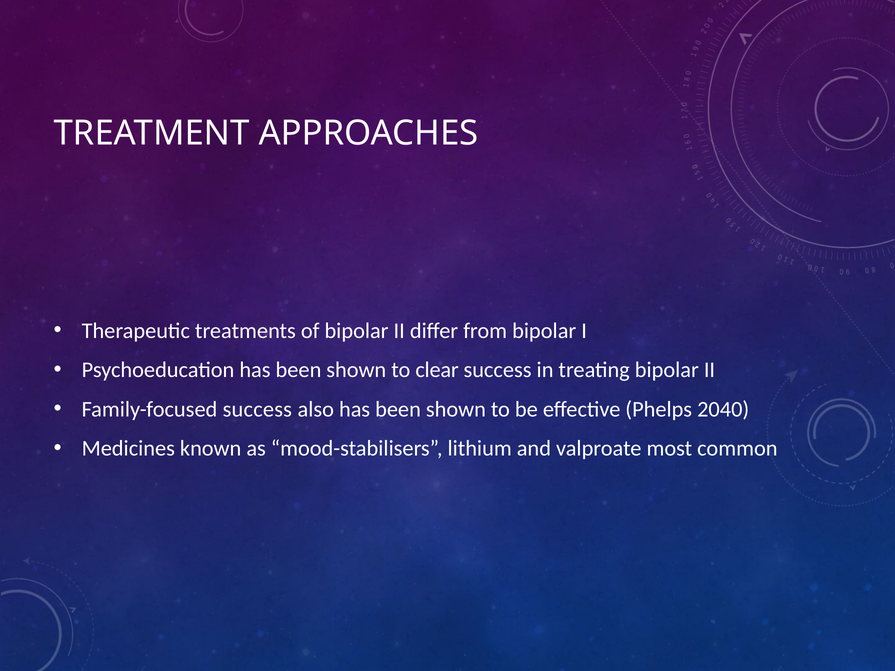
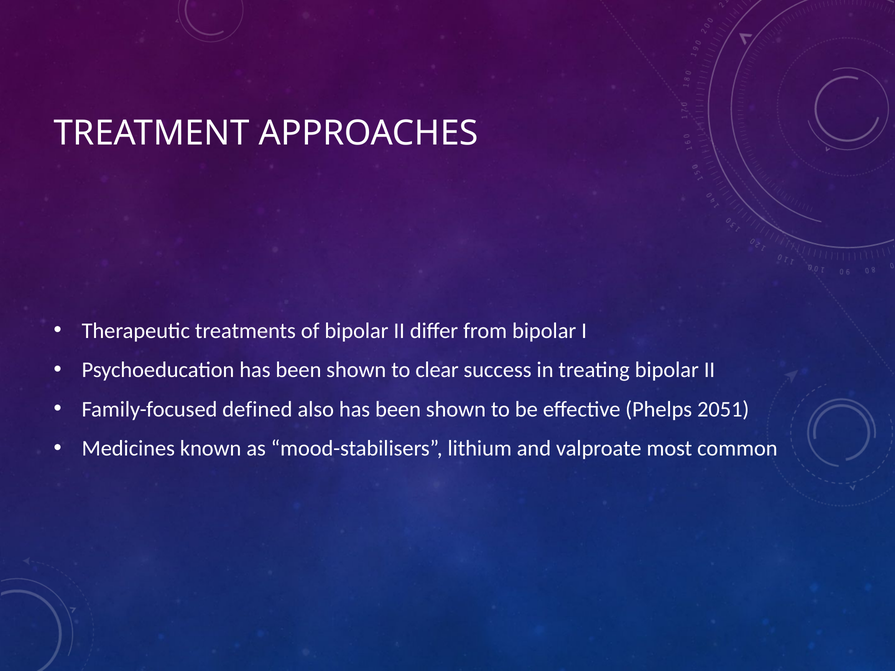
Family-focused success: success -> defined (257, 409)
2040: 2040 -> 2051 (723, 409)
